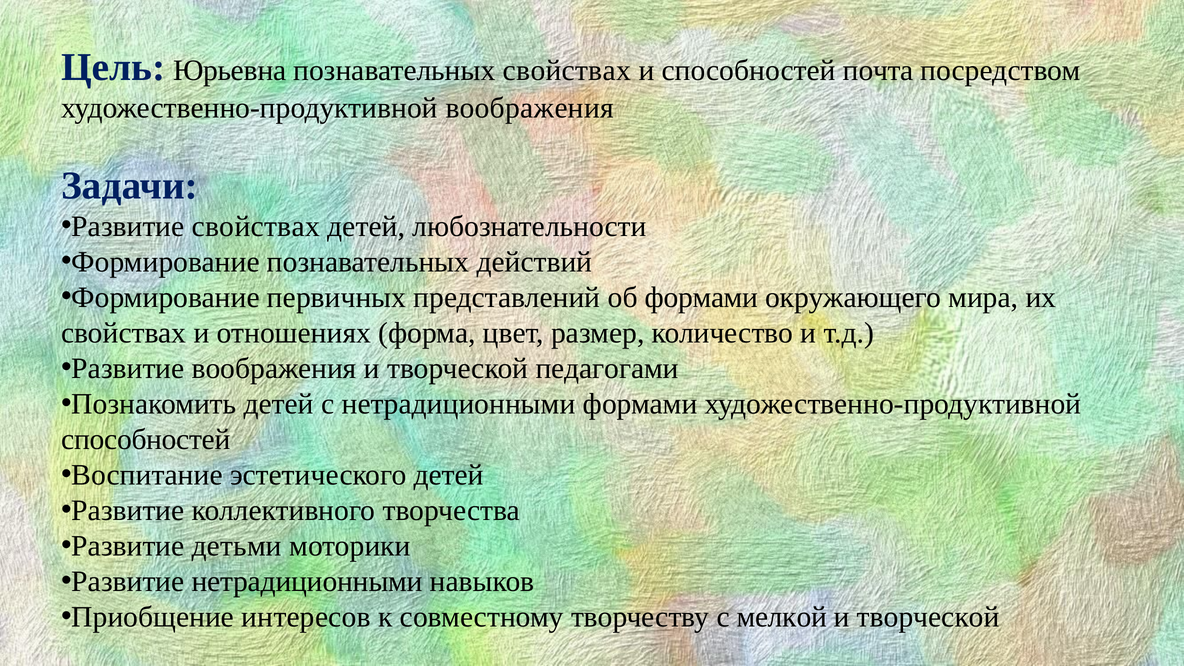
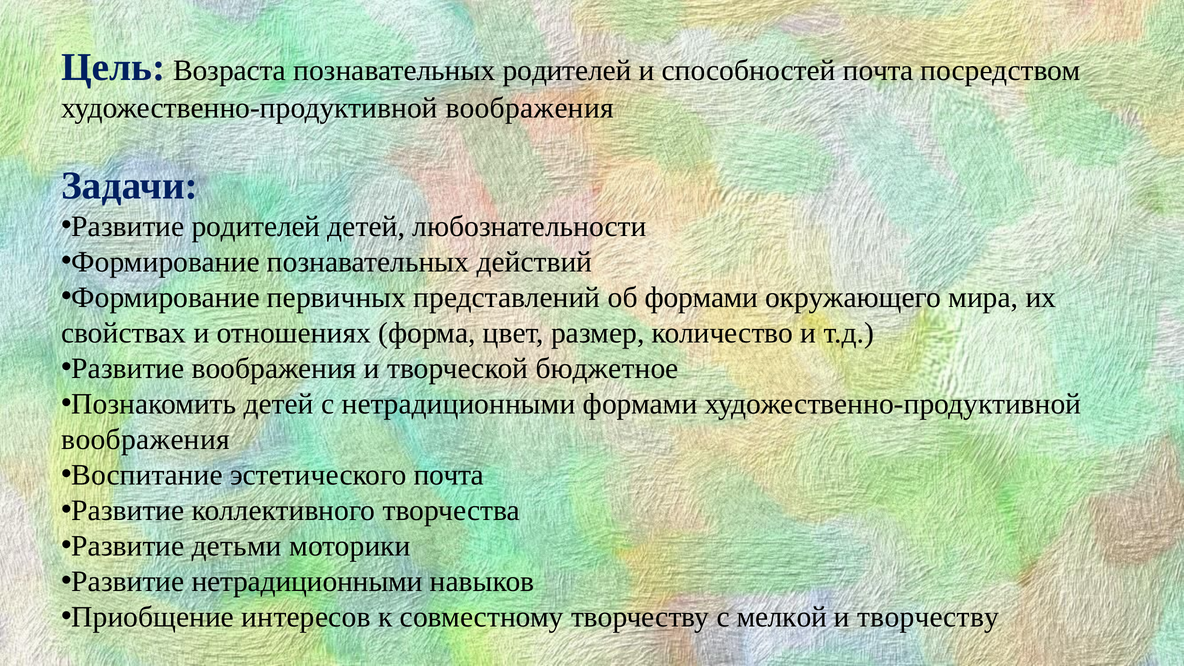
Юрьевна: Юрьевна -> Возраста (230, 70)
познавательных свойствах: свойствах -> родителей (567, 70)
Развитие свойствах: свойствах -> родителей (256, 226)
педагогами: педагогами -> бюджетное (607, 368)
способностей: способностей -> воображения (146, 439)
эстетического детей: детей -> почта (449, 475)
творческой: творческой -> творчеству (928, 617)
